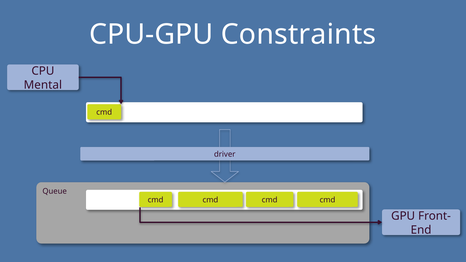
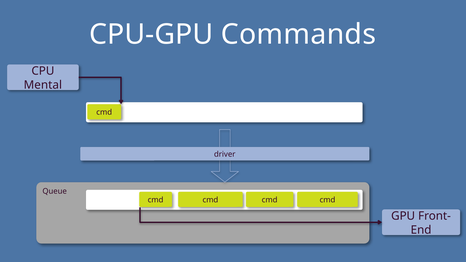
Constraints: Constraints -> Commands (298, 34)
